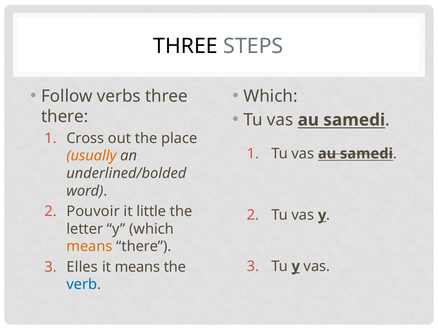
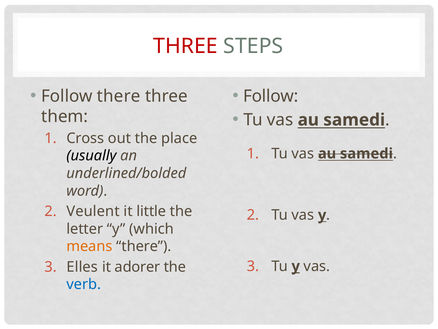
THREE colour: black -> red (185, 46)
Follow verbs: verbs -> there (119, 96)
Which: Which -> Follow (271, 96)
there: there -> them (65, 116)
usually colour: orange -> black (91, 156)
Pouvoir: Pouvoir -> Veulent (93, 211)
it means: means -> adorer (137, 266)
